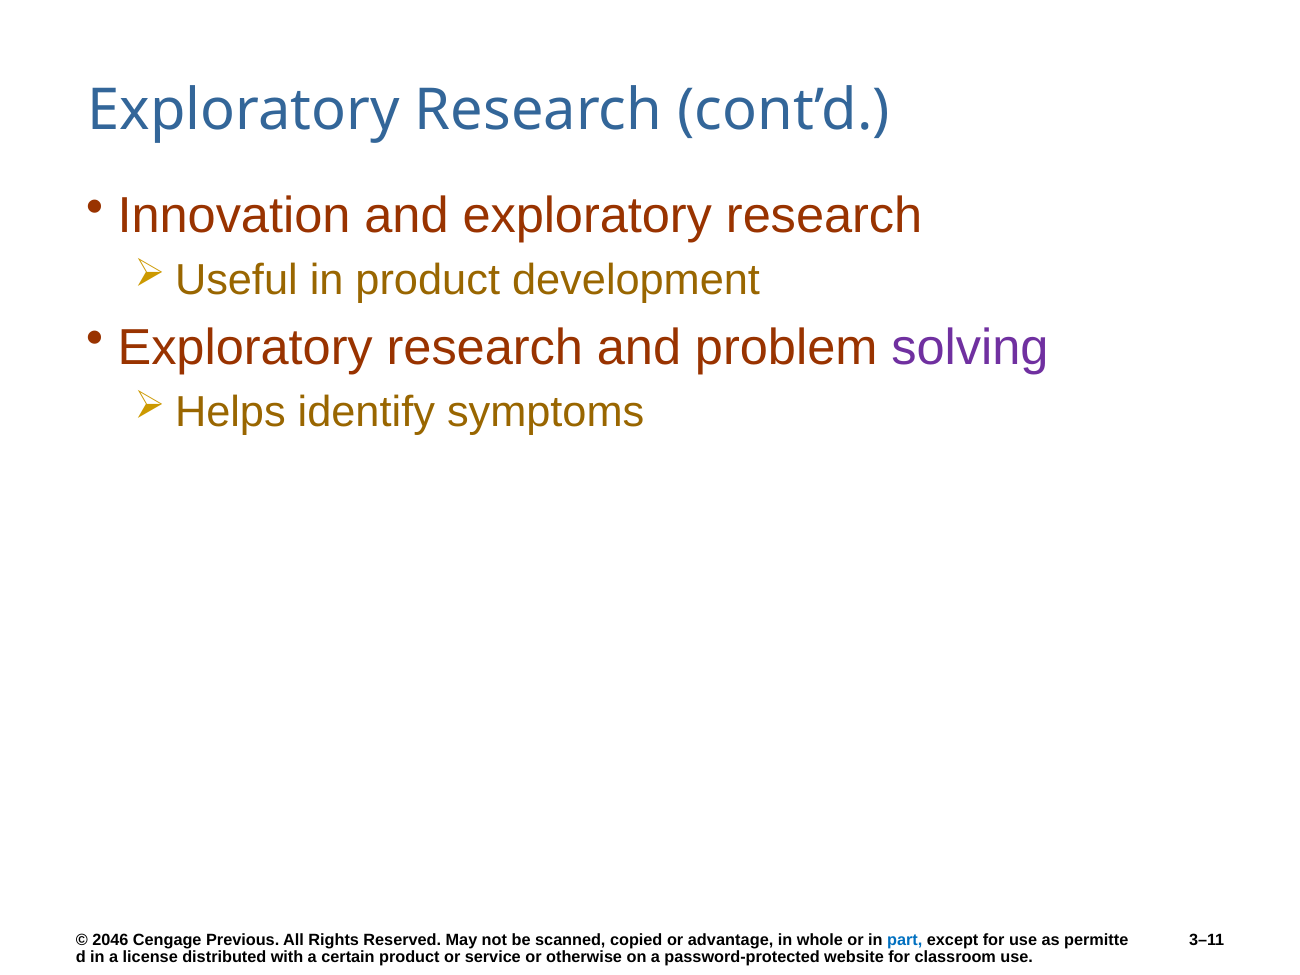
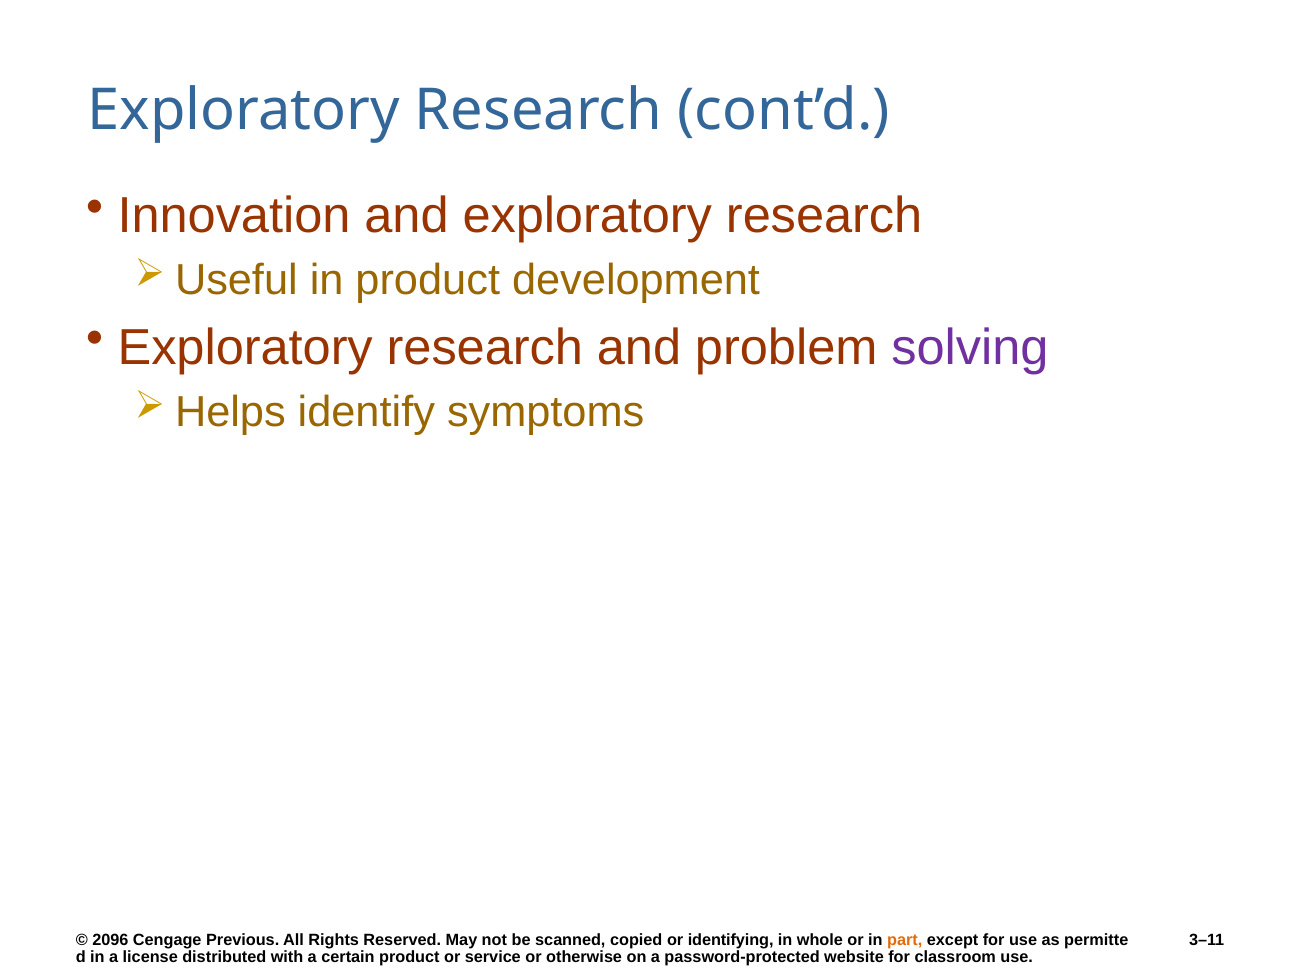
2046: 2046 -> 2096 (110, 940)
advantage: advantage -> identifying (731, 940)
part colour: blue -> orange (905, 940)
